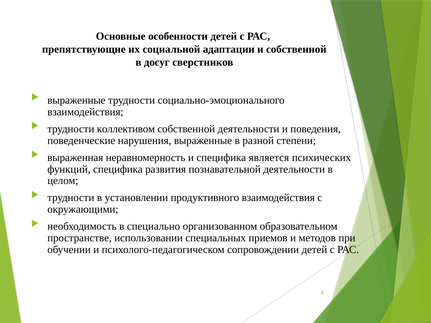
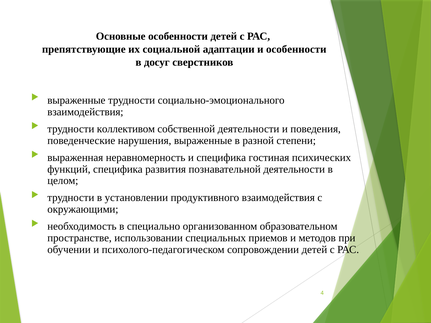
и собственной: собственной -> особенности (296, 49)
является: является -> гостиная (269, 158)
